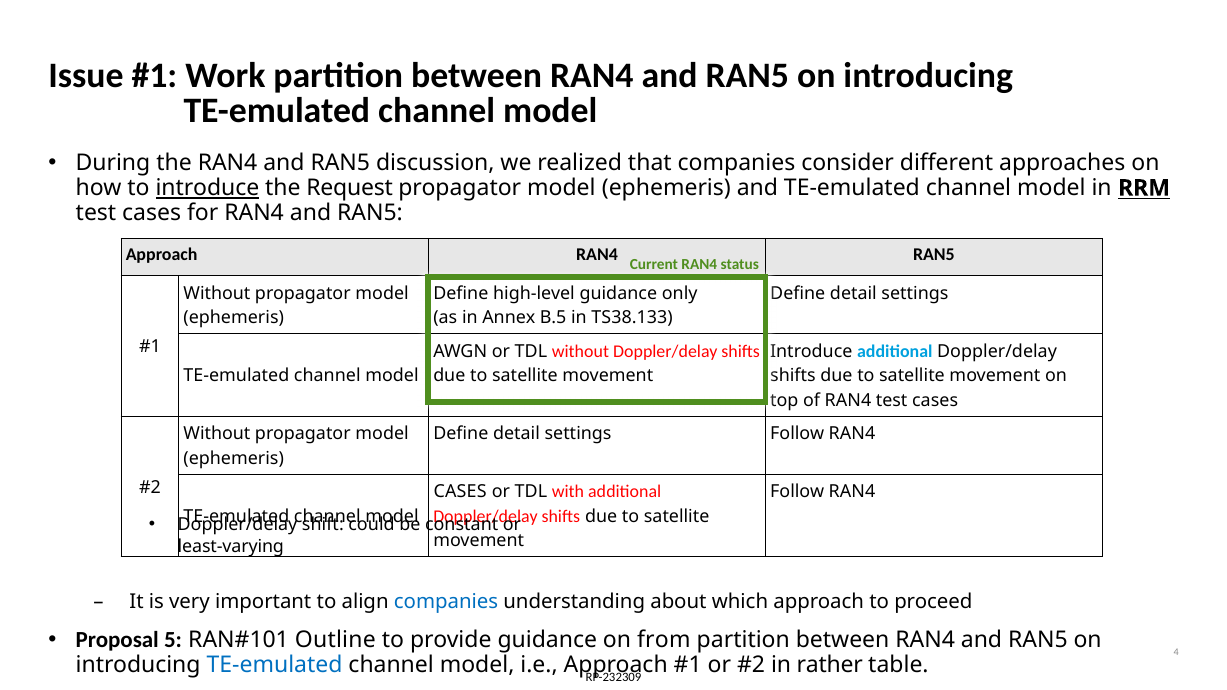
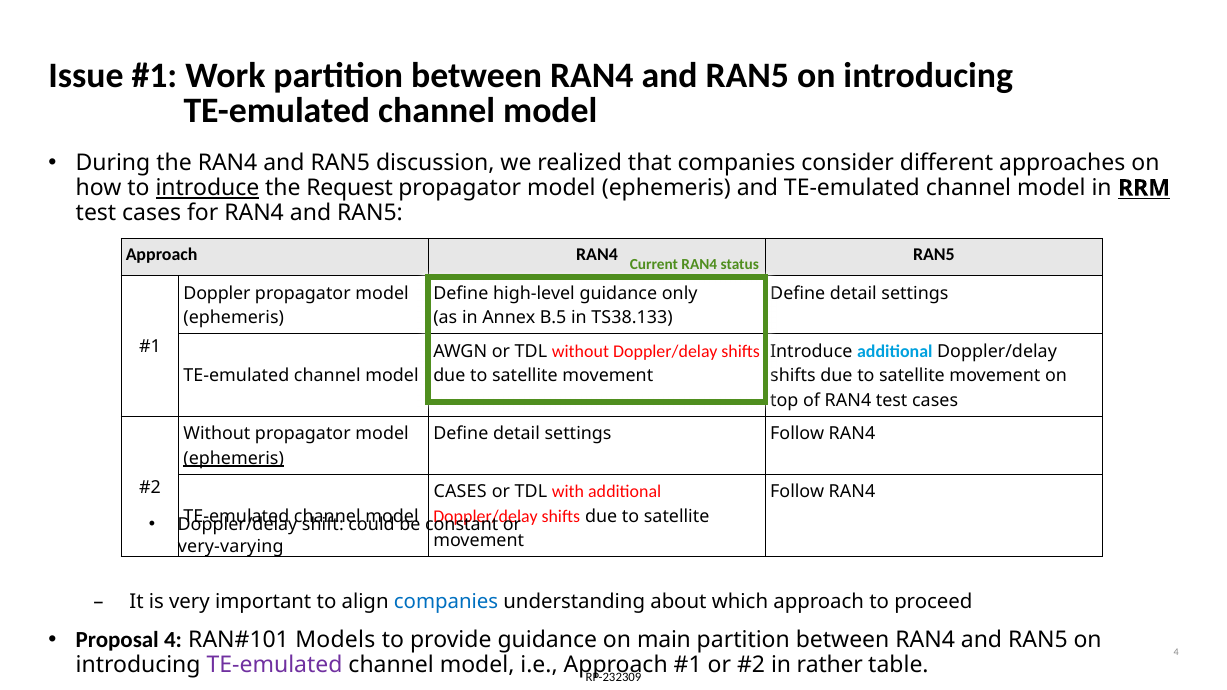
Without: Without -> Doppler (217, 294)
ephemeris underline: none -> present (234, 458)
least-varying: least-varying -> very-varying (231, 546)
Proposal 5: 5 -> 4 (173, 640)
Outline: Outline -> Models (335, 640)
from: from -> main (664, 640)
TE-emulated colour: blue -> purple (275, 665)
